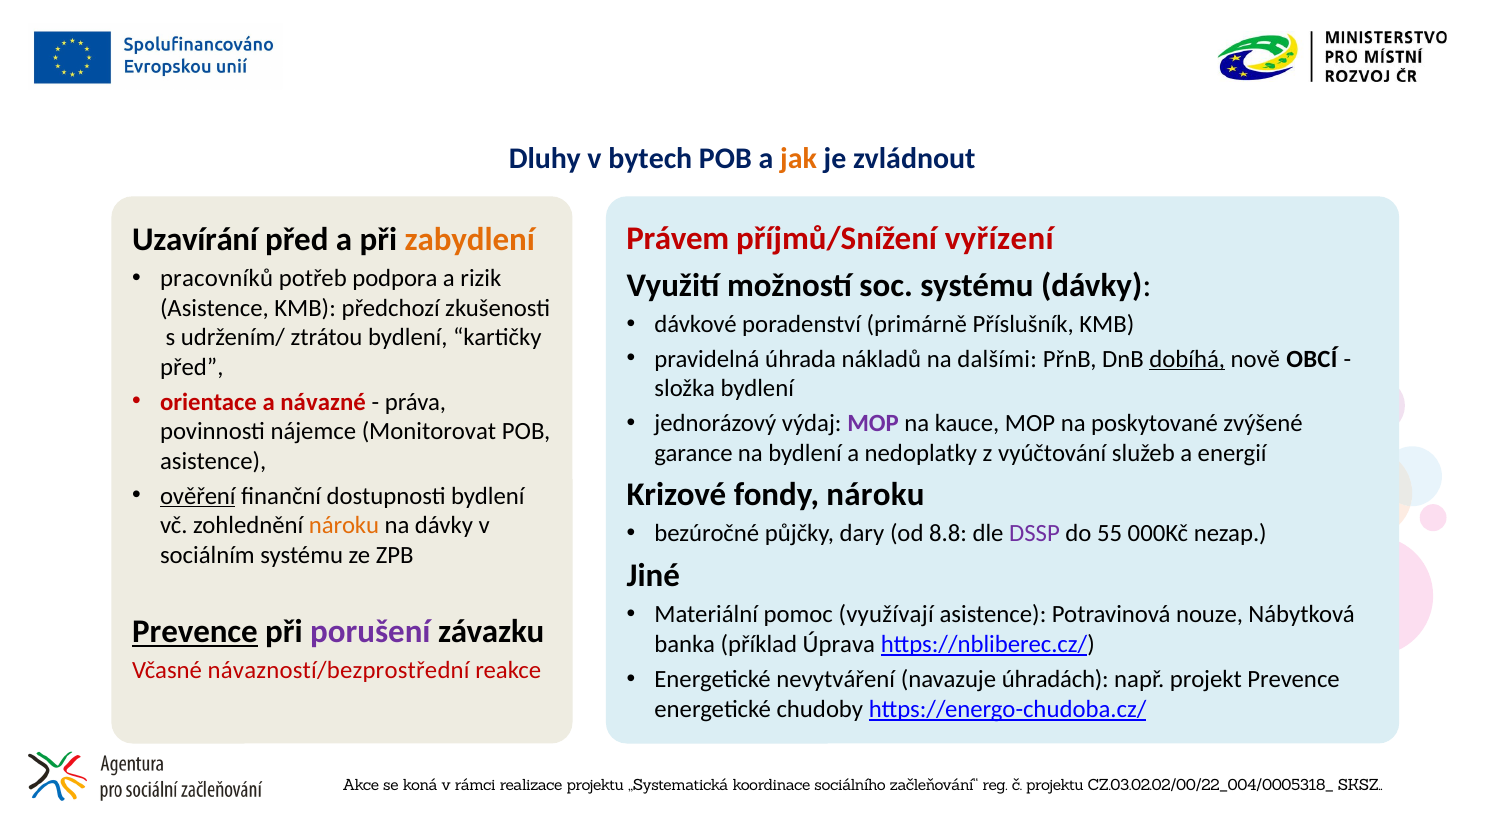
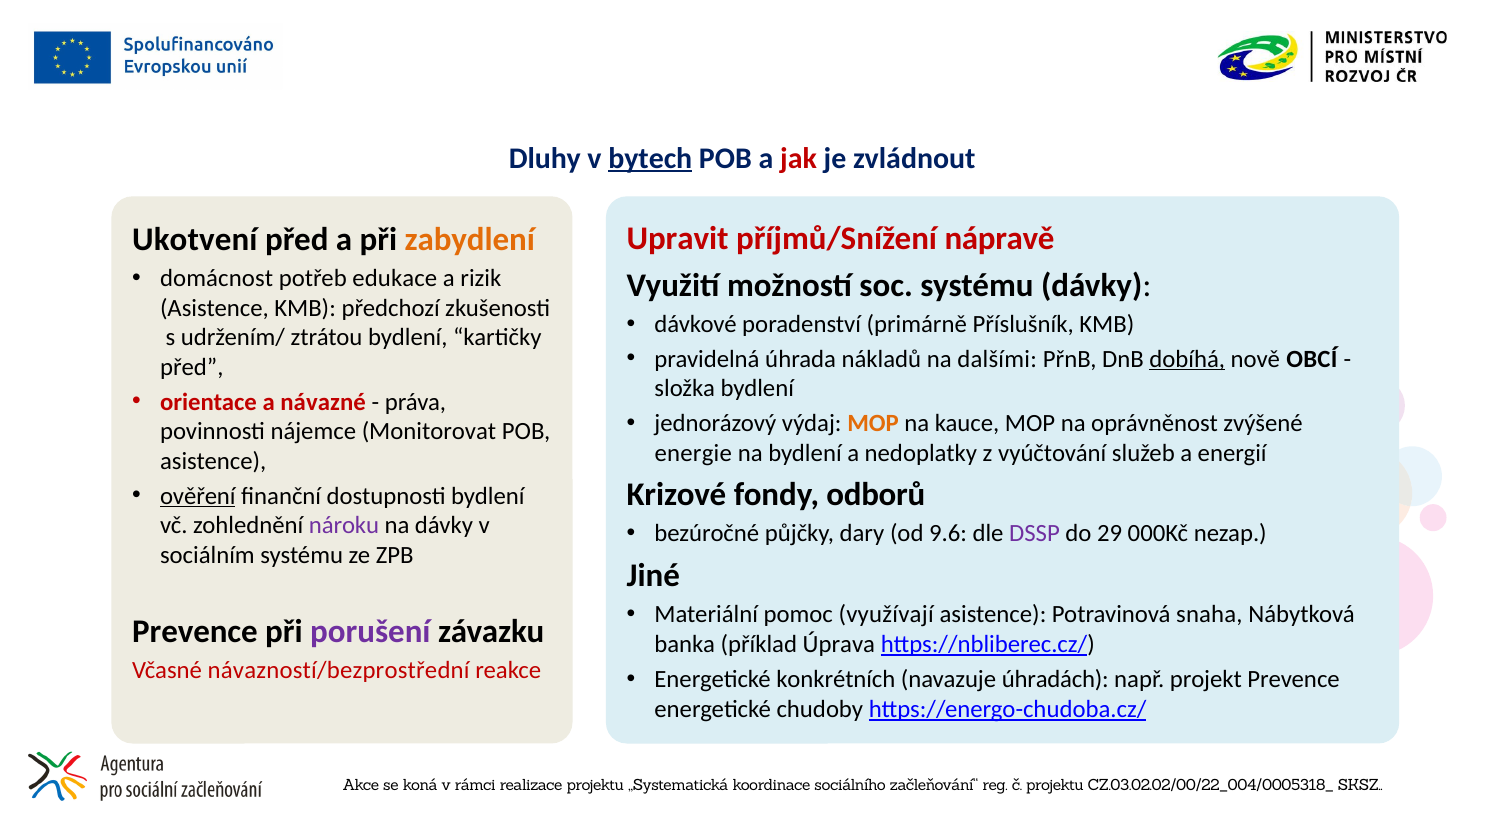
bytech underline: none -> present (650, 158)
jak colour: orange -> red (799, 158)
Právem: Právem -> Upravit (678, 239)
vyřízení: vyřízení -> nápravě (1000, 239)
Uzavírání: Uzavírání -> Ukotvení (195, 239)
pracovníků: pracovníků -> domácnost (217, 278)
podpora: podpora -> edukace (395, 278)
MOP colour: purple -> orange (873, 423)
poskytované: poskytované -> oprávněnost (1155, 423)
garance: garance -> energie (693, 453)
fondy nároku: nároku -> odborů (876, 495)
nároku colour: orange -> purple (344, 526)
8.8: 8.8 -> 9.6 (948, 534)
55: 55 -> 29 (1110, 534)
nouze: nouze -> snaha (1209, 615)
Prevence underline: present -> none (195, 632)
nevytváření: nevytváření -> konkrétních (836, 680)
